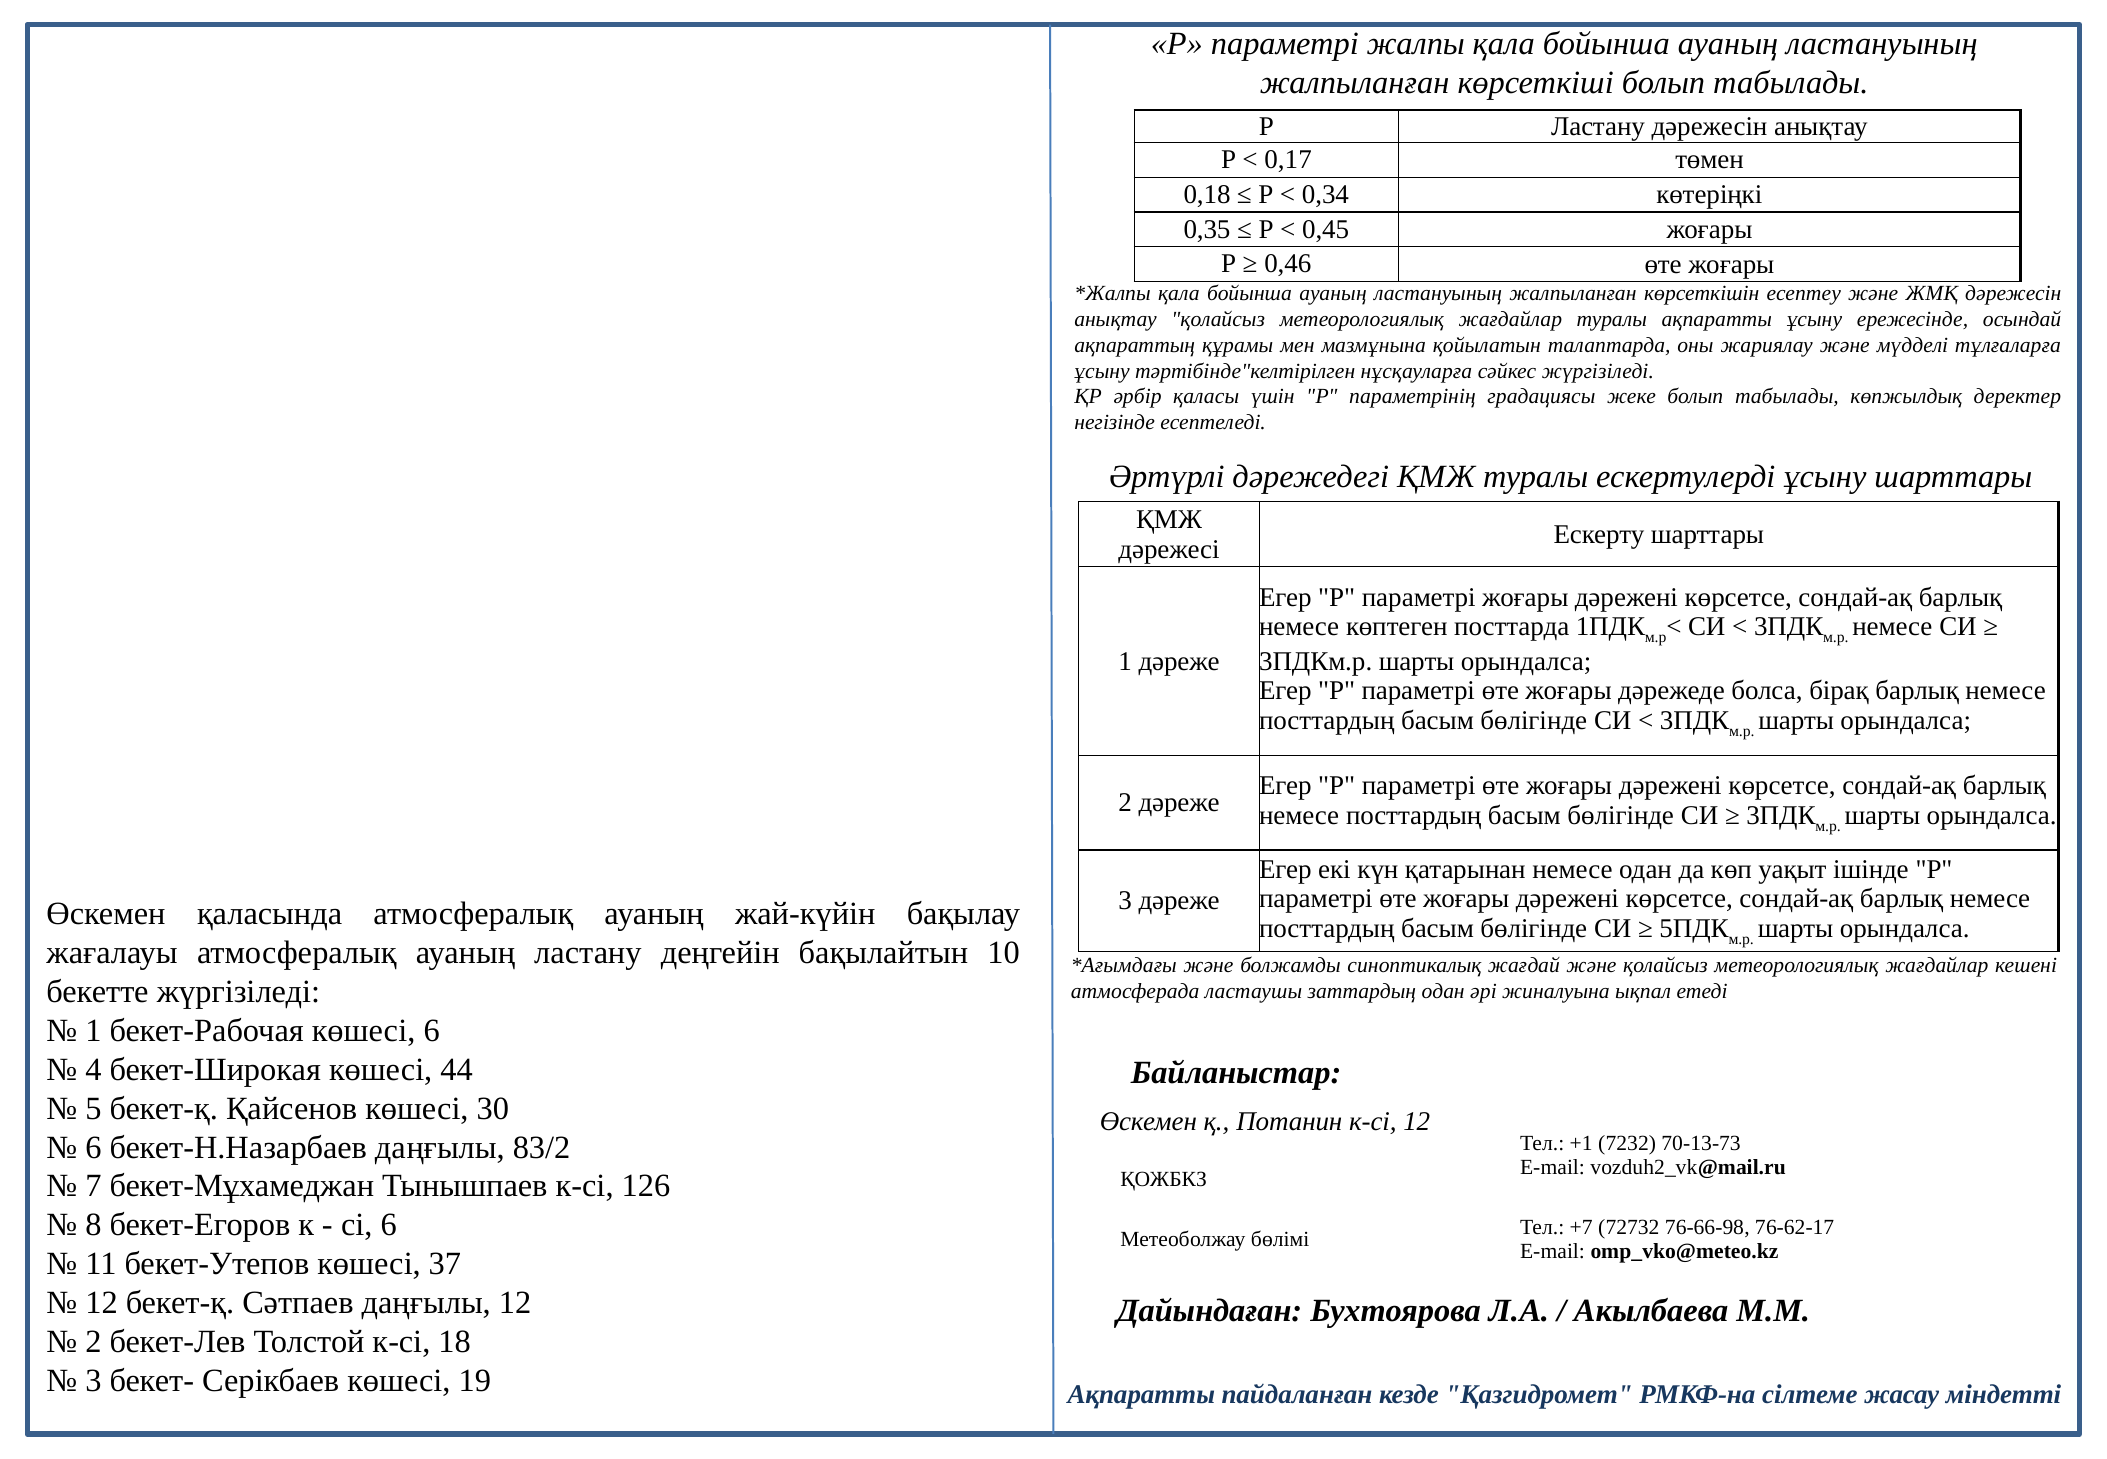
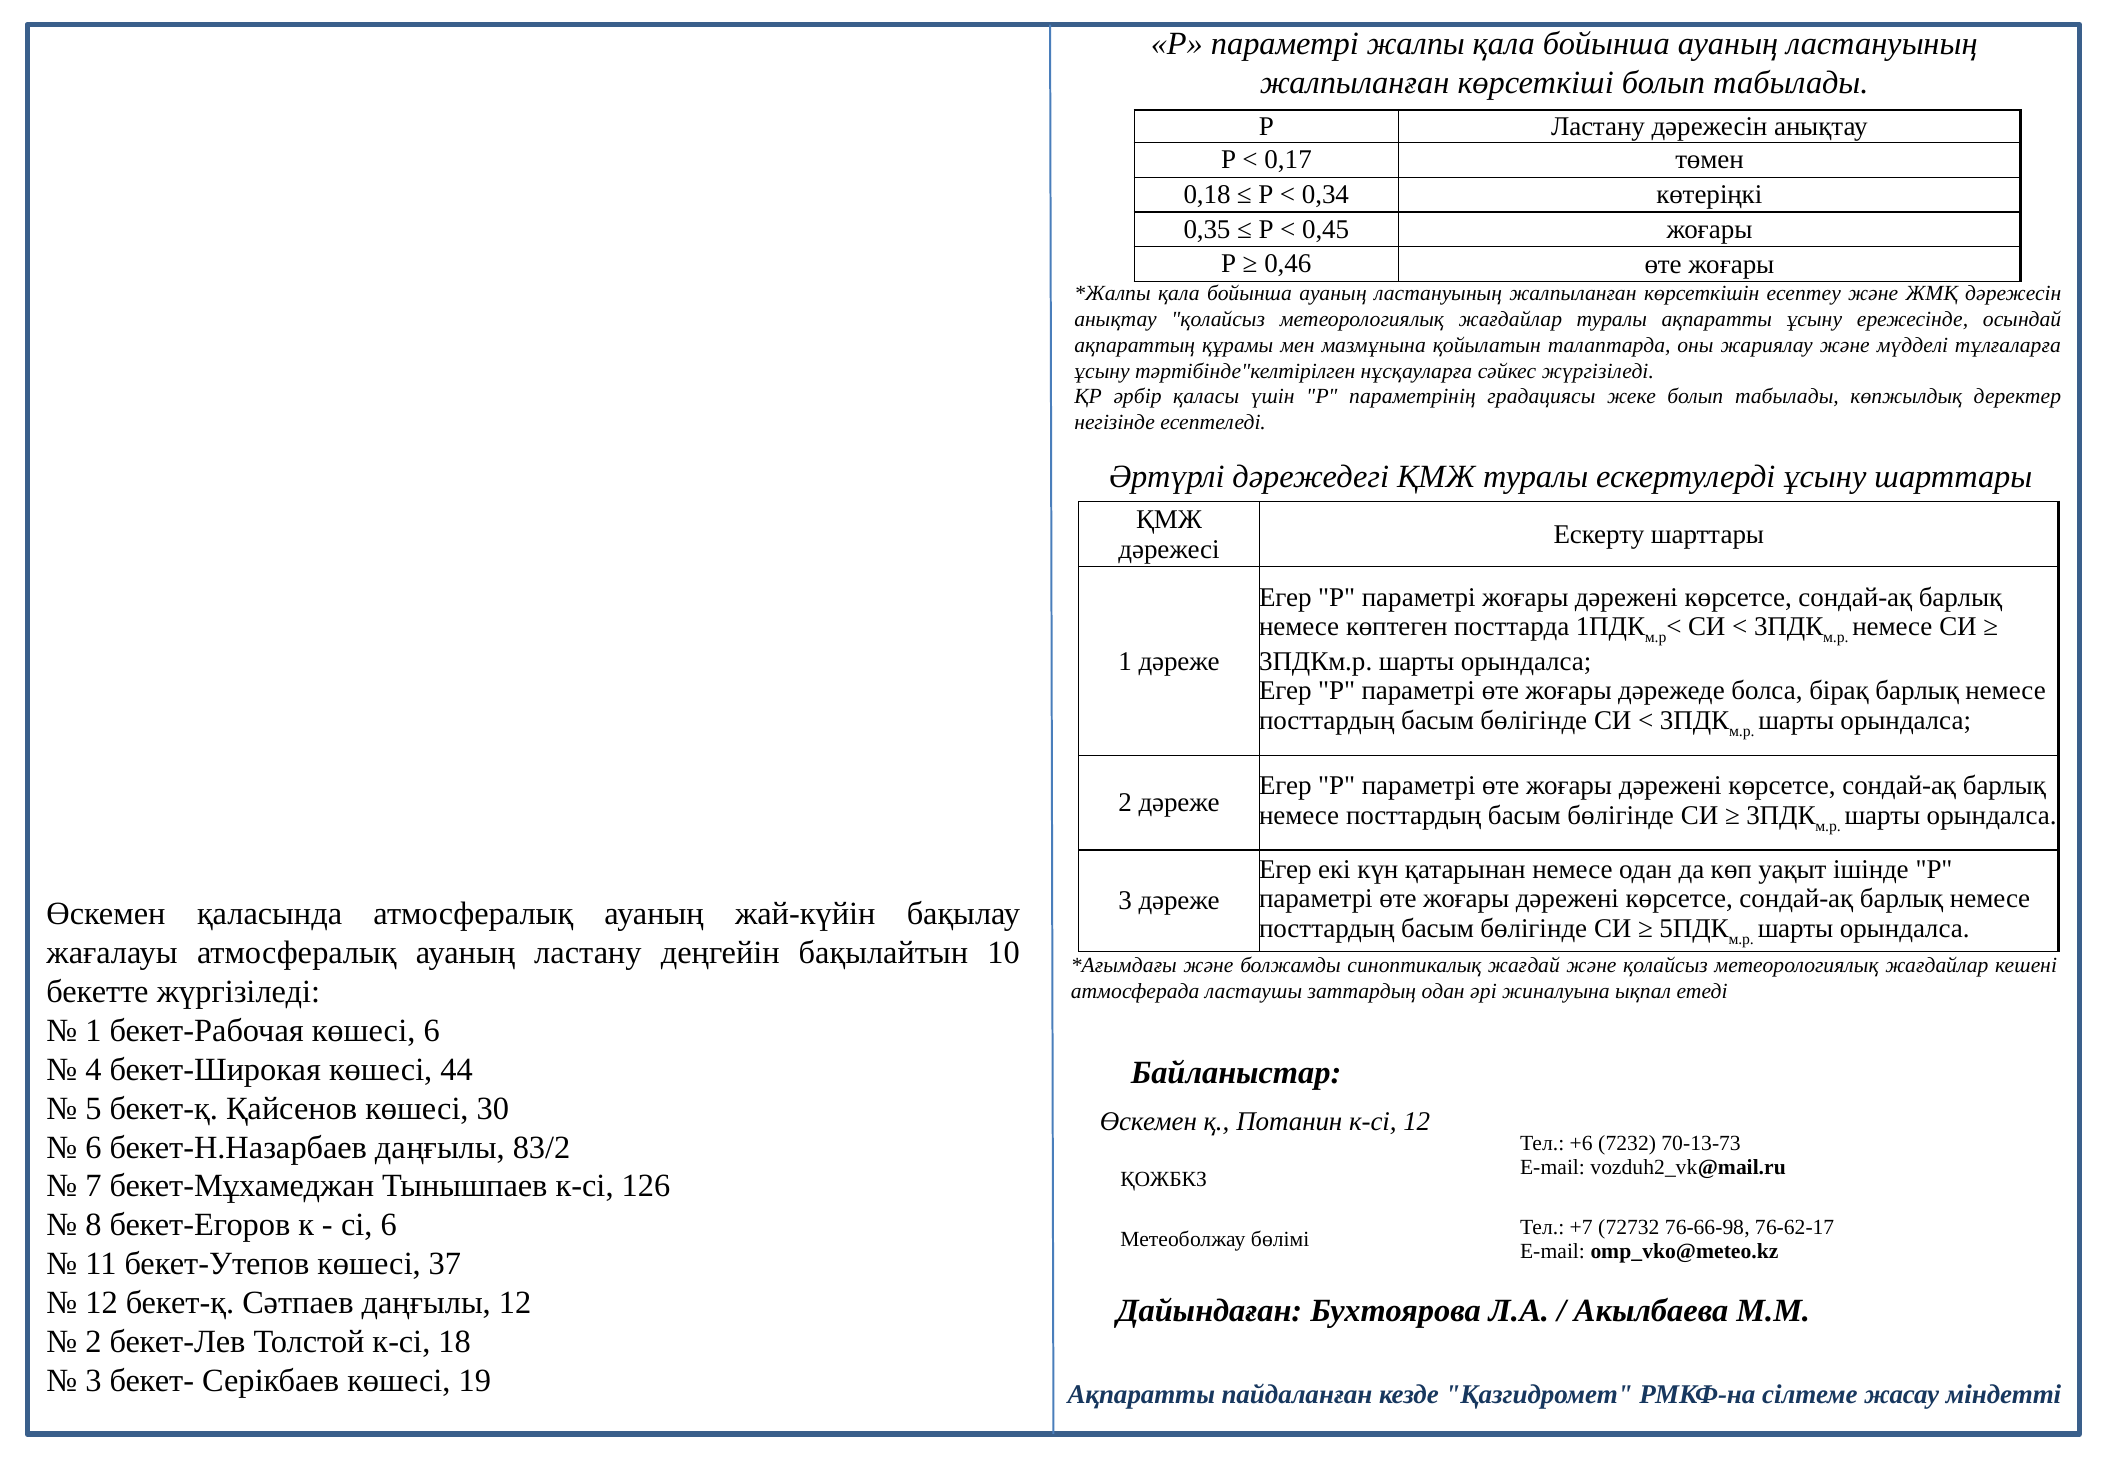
+1: +1 -> +6 (1581, 1143)
